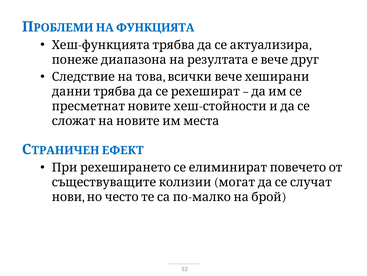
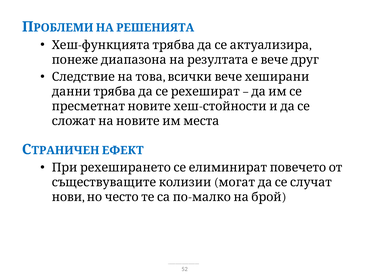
ФУНКЦИЯТА: ФУНКЦИЯТА -> РЕШЕНИЯТА (155, 28)
